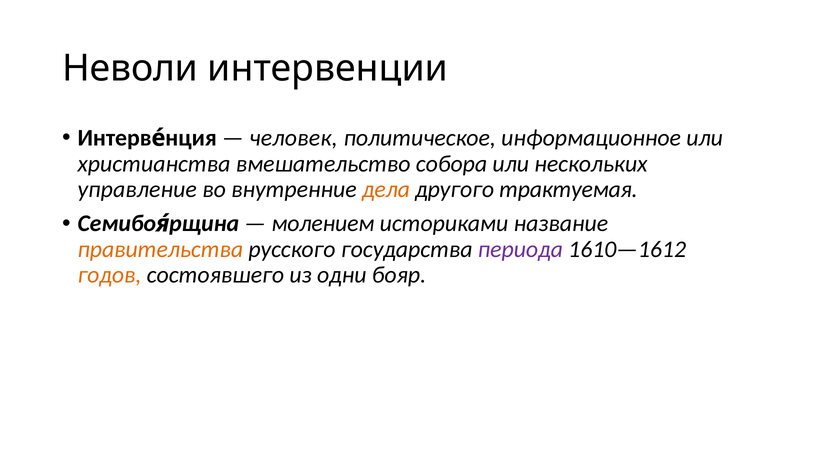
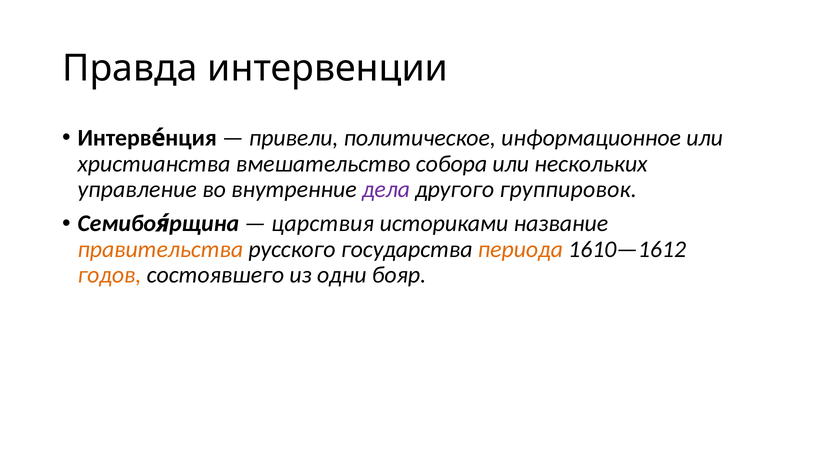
Неволи: Неволи -> Правда (130, 69)
человек: человек -> привели (294, 138)
дела colour: orange -> purple (386, 189)
трактуемая: трактуемая -> группировок (568, 189)
молением: молением -> царствия (323, 224)
периода colour: purple -> orange (520, 249)
